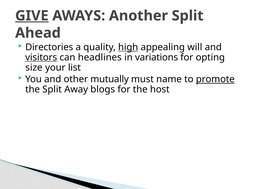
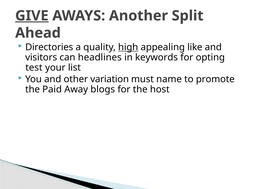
will: will -> like (195, 47)
visitors underline: present -> none (41, 58)
variations: variations -> keywords (156, 58)
size: size -> test (34, 68)
mutually: mutually -> variation (110, 79)
promote underline: present -> none (215, 79)
the Split: Split -> Paid (52, 90)
